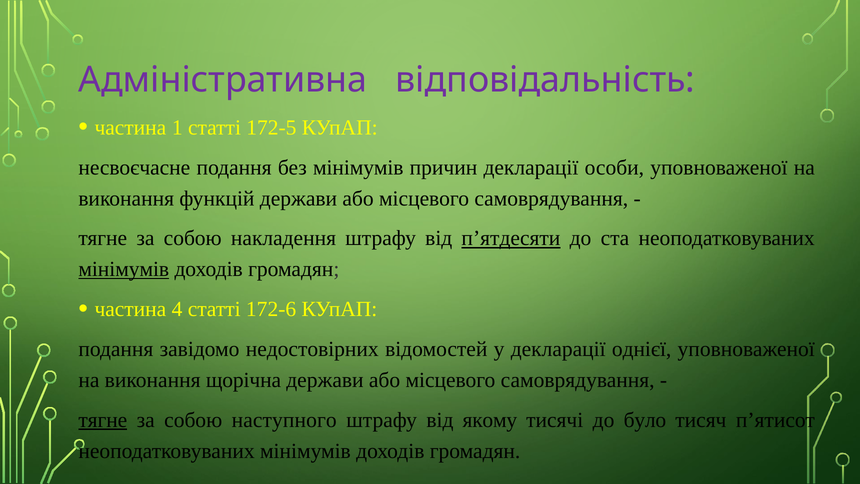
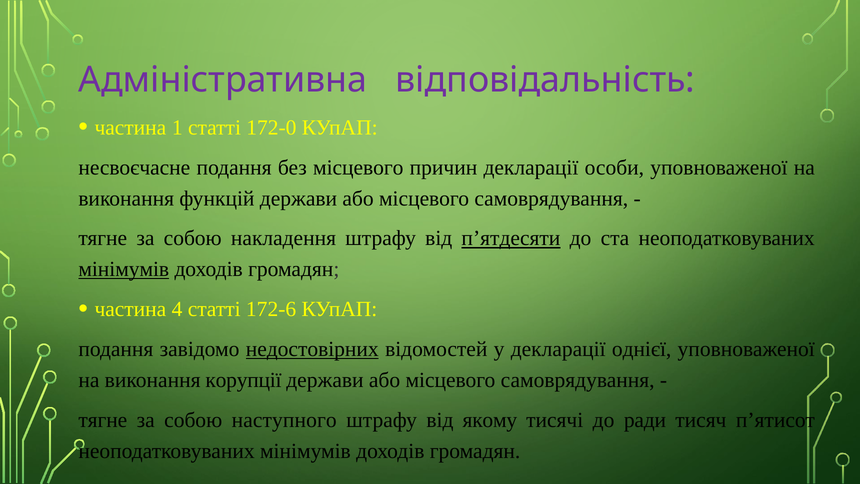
172-5: 172-5 -> 172-0 (271, 127)
без мінімумів: мінімумів -> місцевого (358, 167)
недостовірних underline: none -> present (312, 349)
щорічна: щорічна -> корупції (244, 380)
тягне underline: present -> none (103, 420)
було: було -> ради (645, 420)
